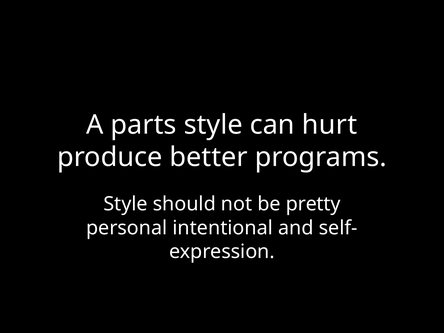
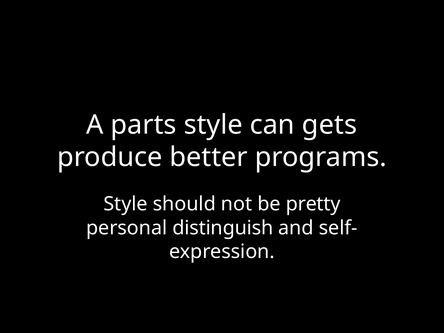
hurt: hurt -> gets (330, 125)
intentional: intentional -> distinguish (223, 228)
